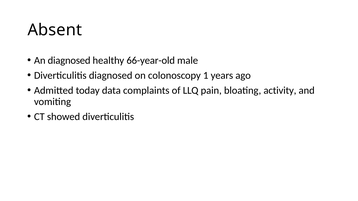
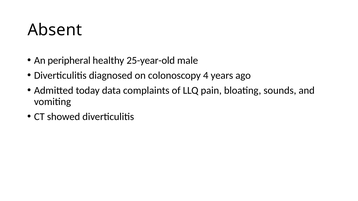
An diagnosed: diagnosed -> peripheral (69, 61)
66-year-old: 66-year-old -> 25-year-old (151, 61)
1: 1 -> 4 (206, 76)
activity: activity -> sounds (280, 91)
